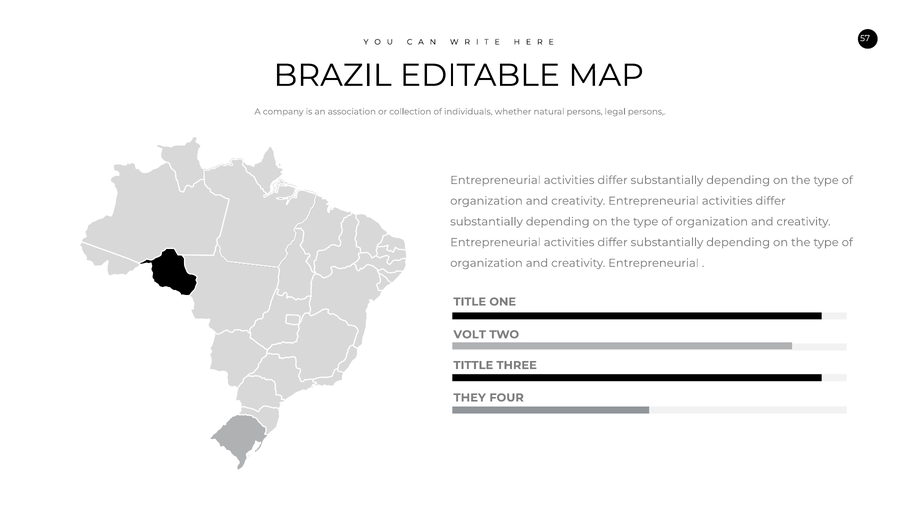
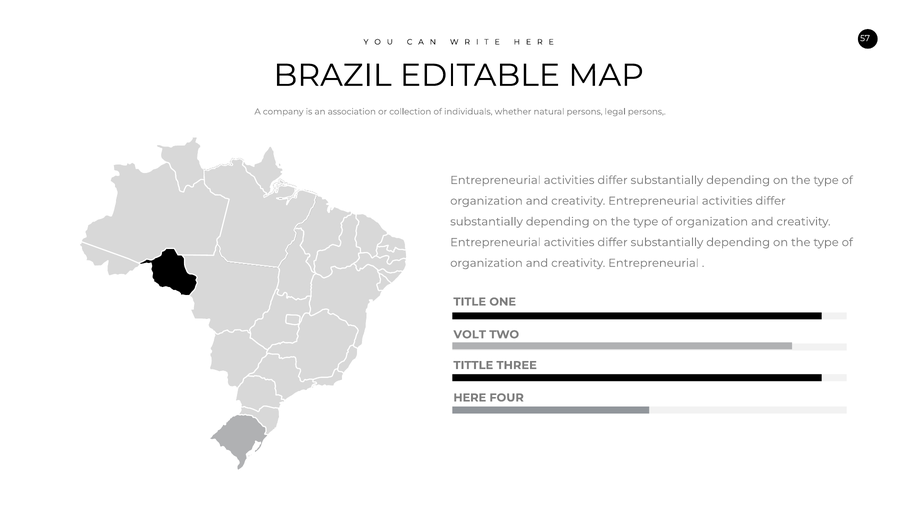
THEY: THEY -> HERE (470, 397)
